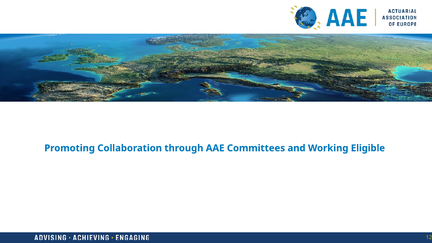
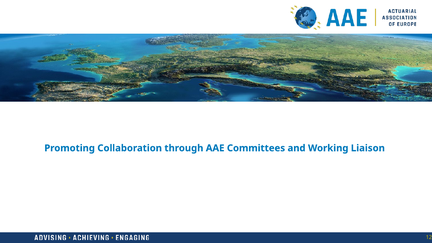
Eligible: Eligible -> Liaison (368, 148)
